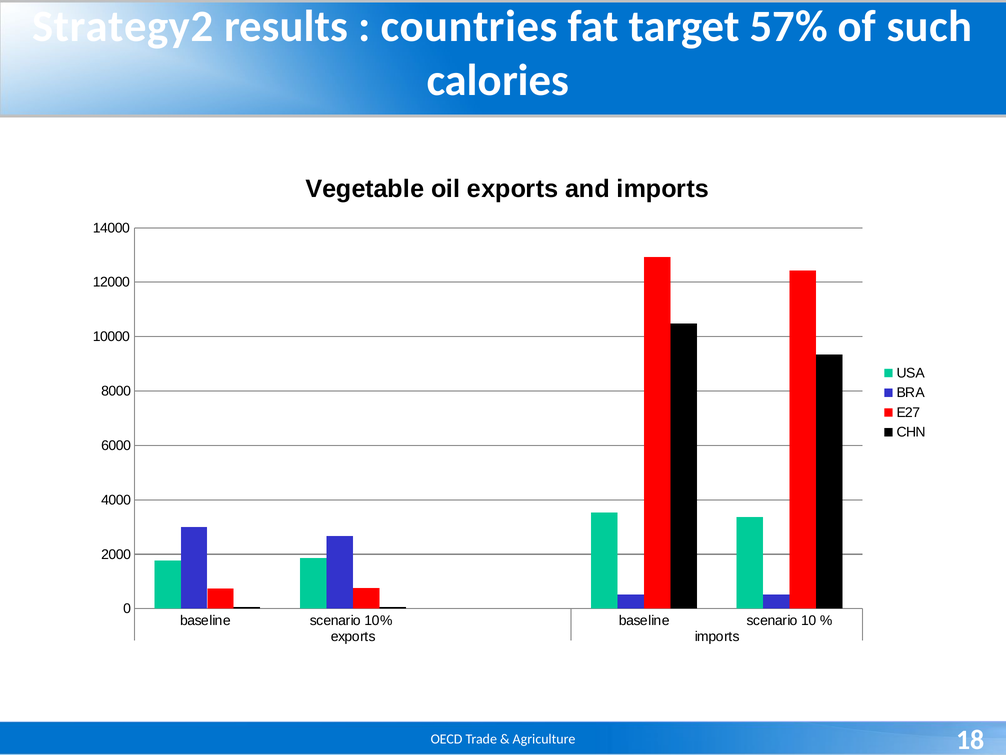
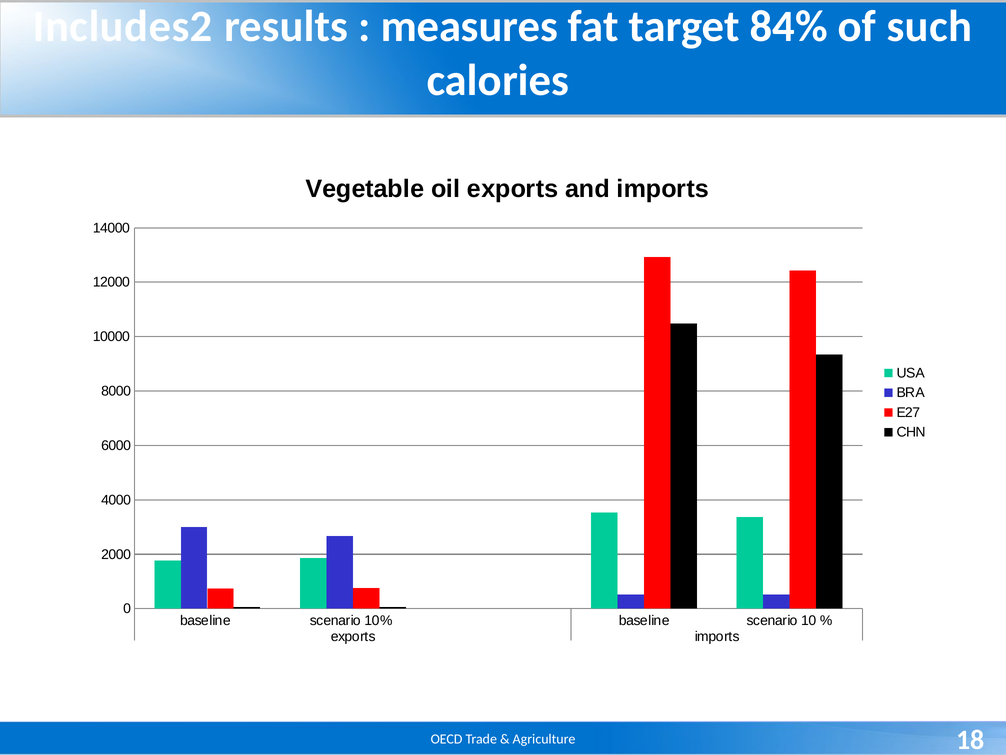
Strategy2: Strategy2 -> Includes2 (123, 27)
countries: countries -> measures (469, 27)
57%: 57% -> 84% (789, 27)
